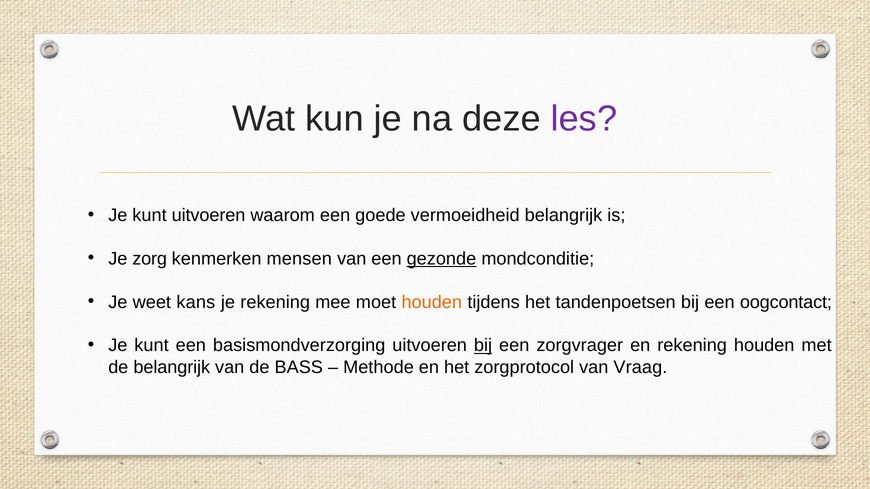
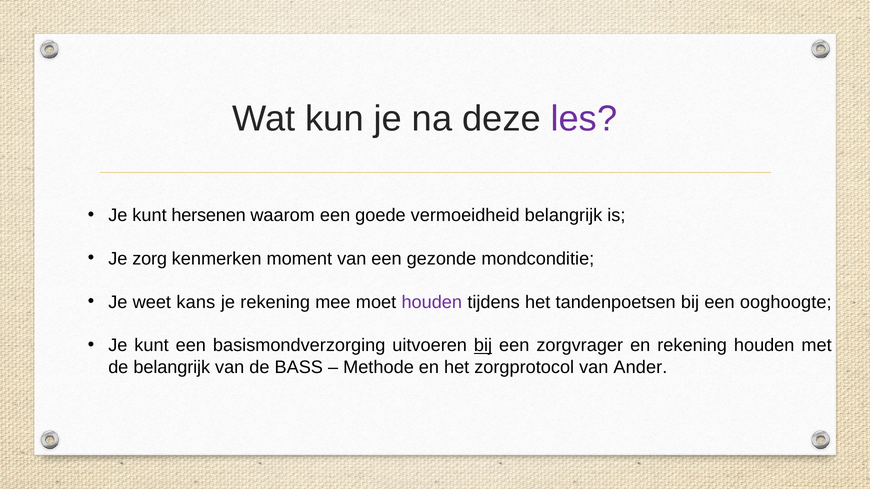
kunt uitvoeren: uitvoeren -> hersenen (209, 215)
mensen: mensen -> moment (299, 259)
gezonde underline: present -> none (441, 259)
houden colour: orange -> purple (432, 302)
oogcontact: oogcontact -> ooghoogte (786, 302)
Vraag: Vraag -> Ander (640, 368)
